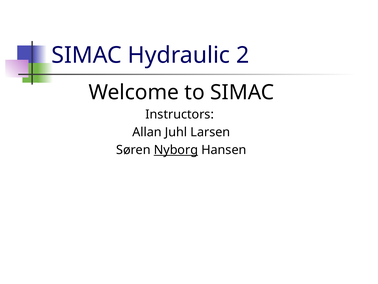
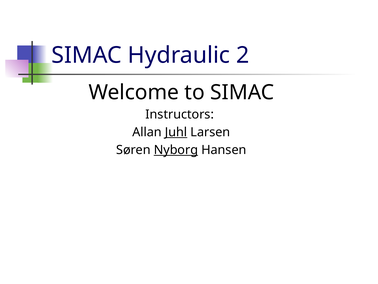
Juhl underline: none -> present (176, 132)
